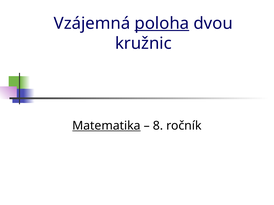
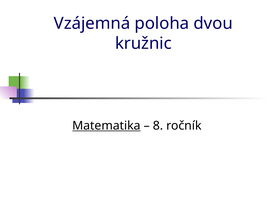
poloha underline: present -> none (162, 23)
